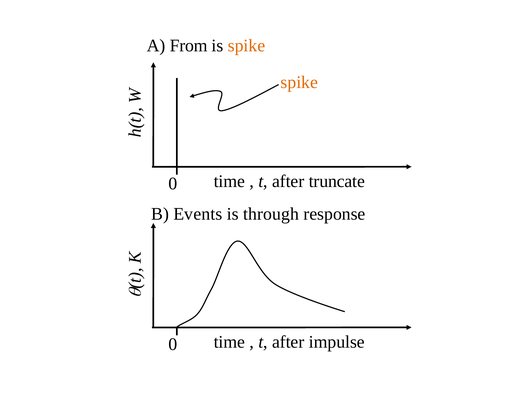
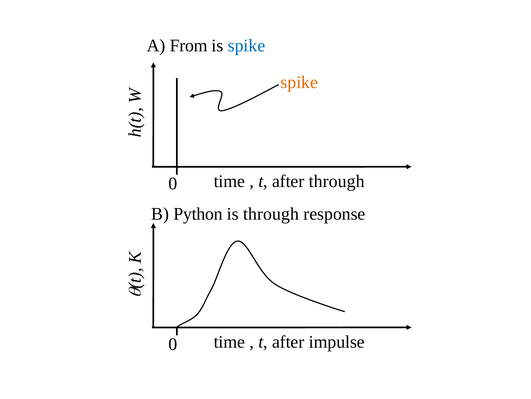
spike colour: orange -> blue (247, 45)
after truncate: truncate -> through (337, 181)
Events: Events -> Python (198, 214)
